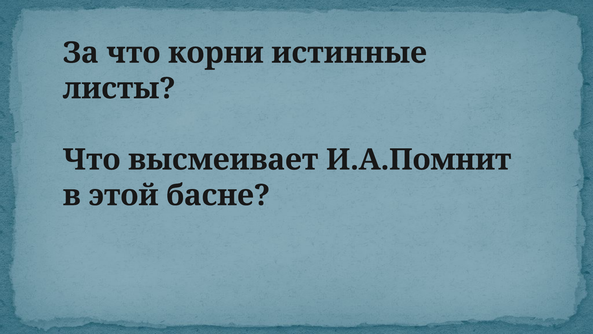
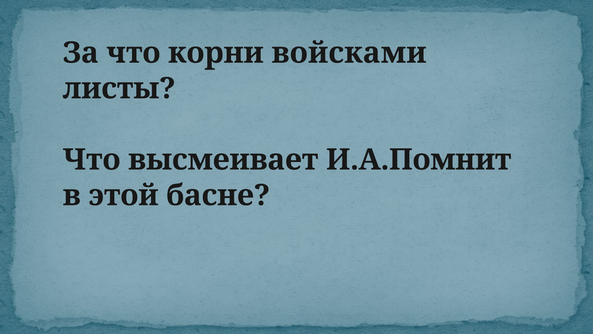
истинные: истинные -> войсками (349, 53)
